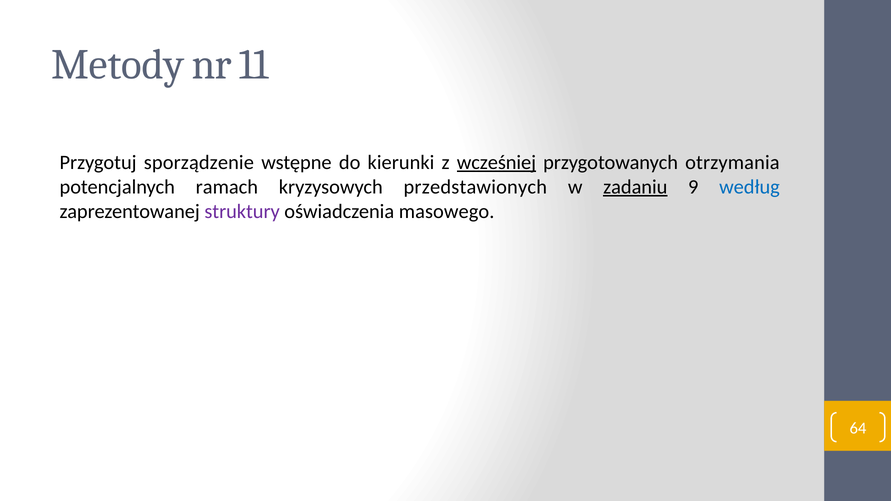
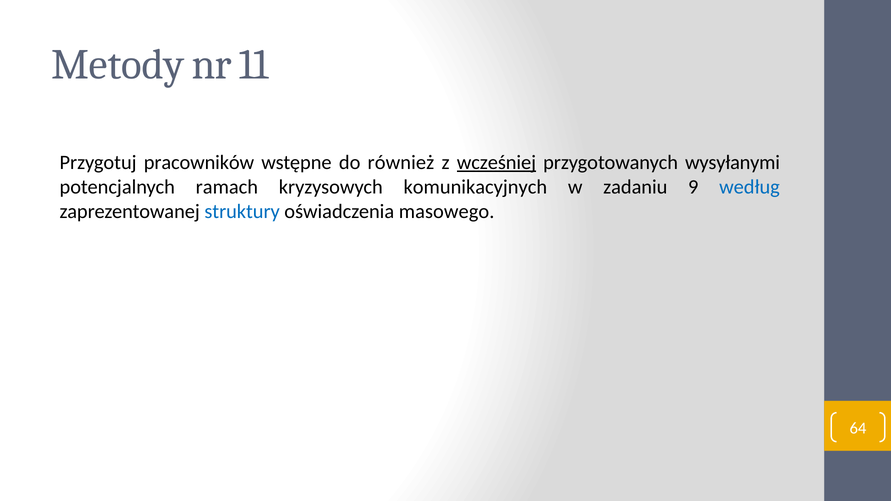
sporządzenie: sporządzenie -> pracowników (199, 163)
kierunki: kierunki -> również (401, 163)
otrzymania: otrzymania -> wysyłanymi (733, 163)
przedstawionych: przedstawionych -> komunikacyjnych (475, 187)
zadaniu underline: present -> none (635, 187)
struktury colour: purple -> blue (242, 212)
